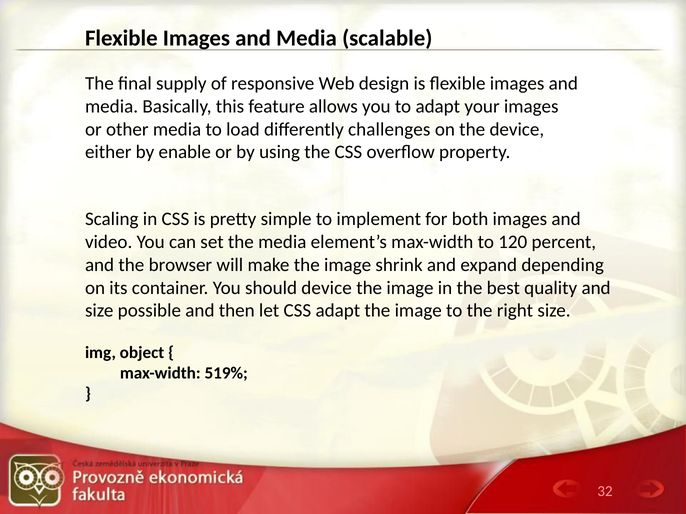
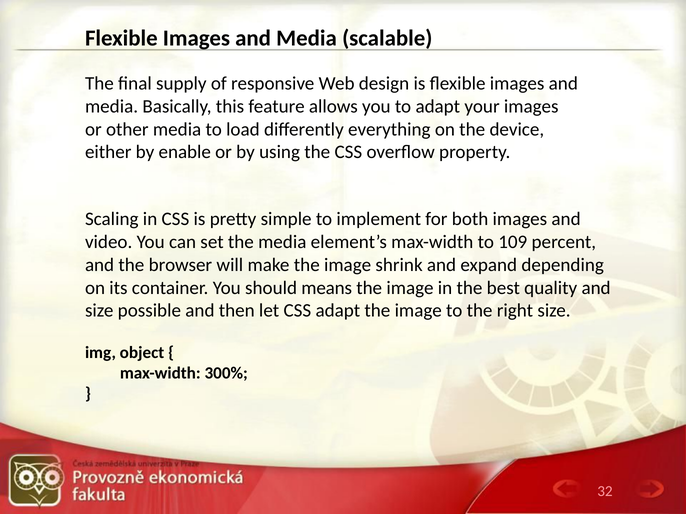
challenges: challenges -> everything (389, 129)
120: 120 -> 109 (513, 242)
should device: device -> means (327, 288)
519%: 519% -> 300% (226, 374)
